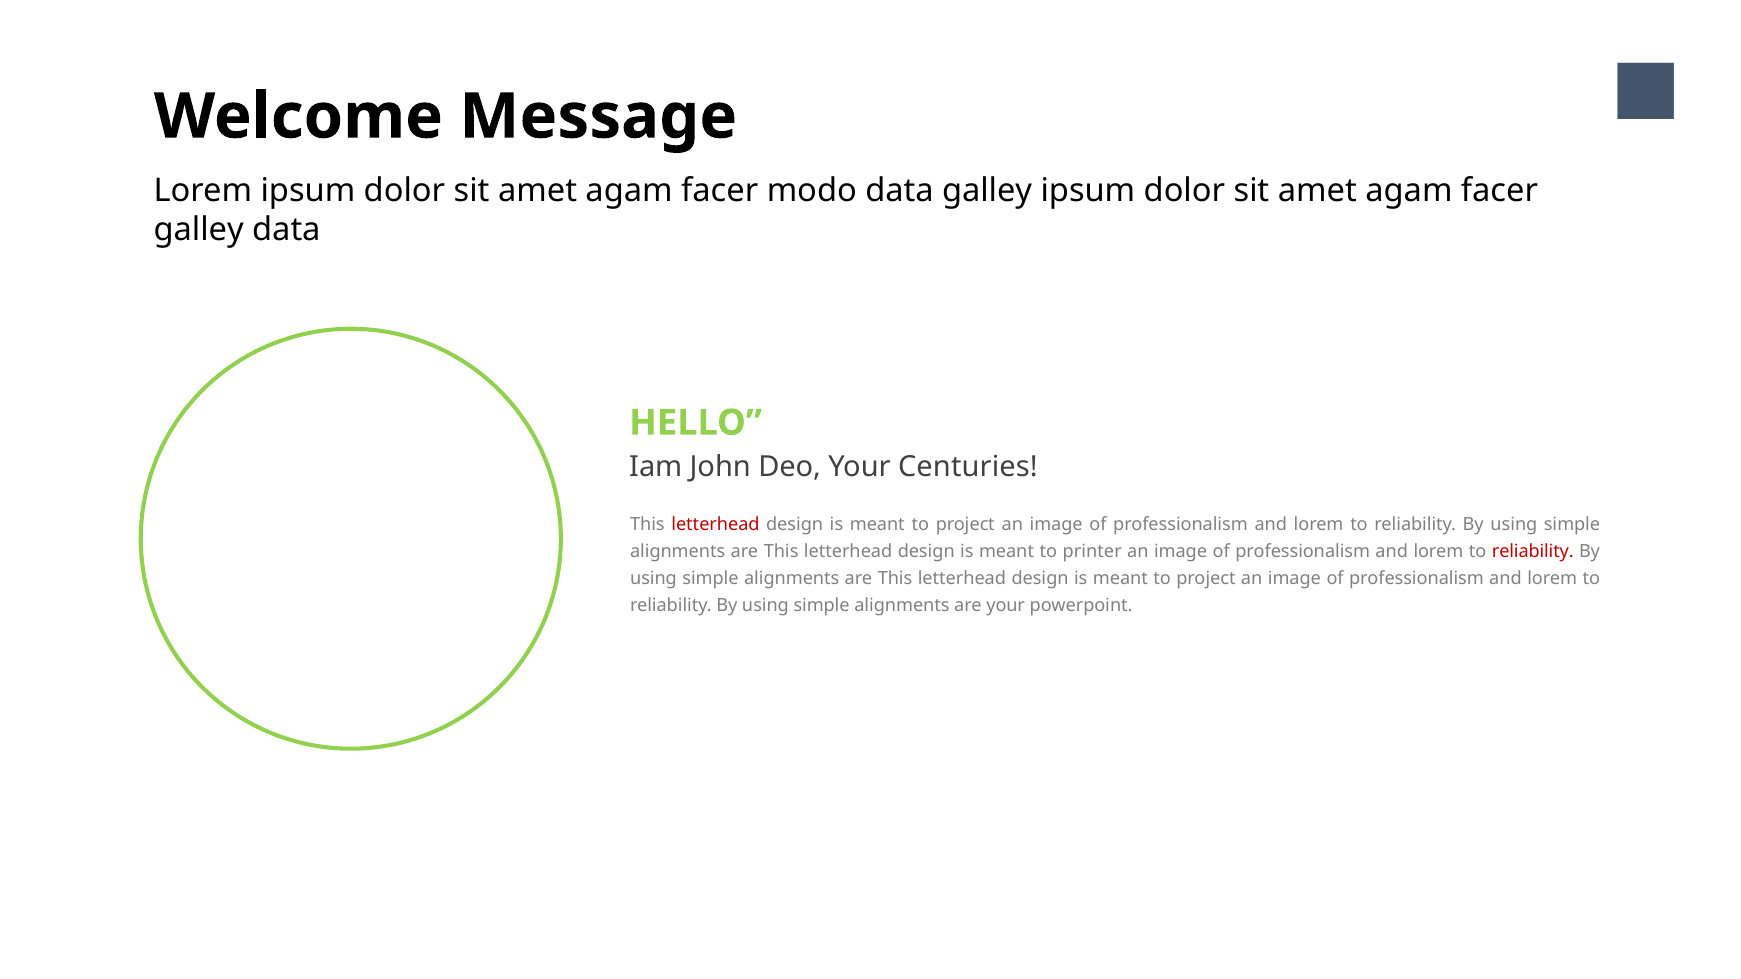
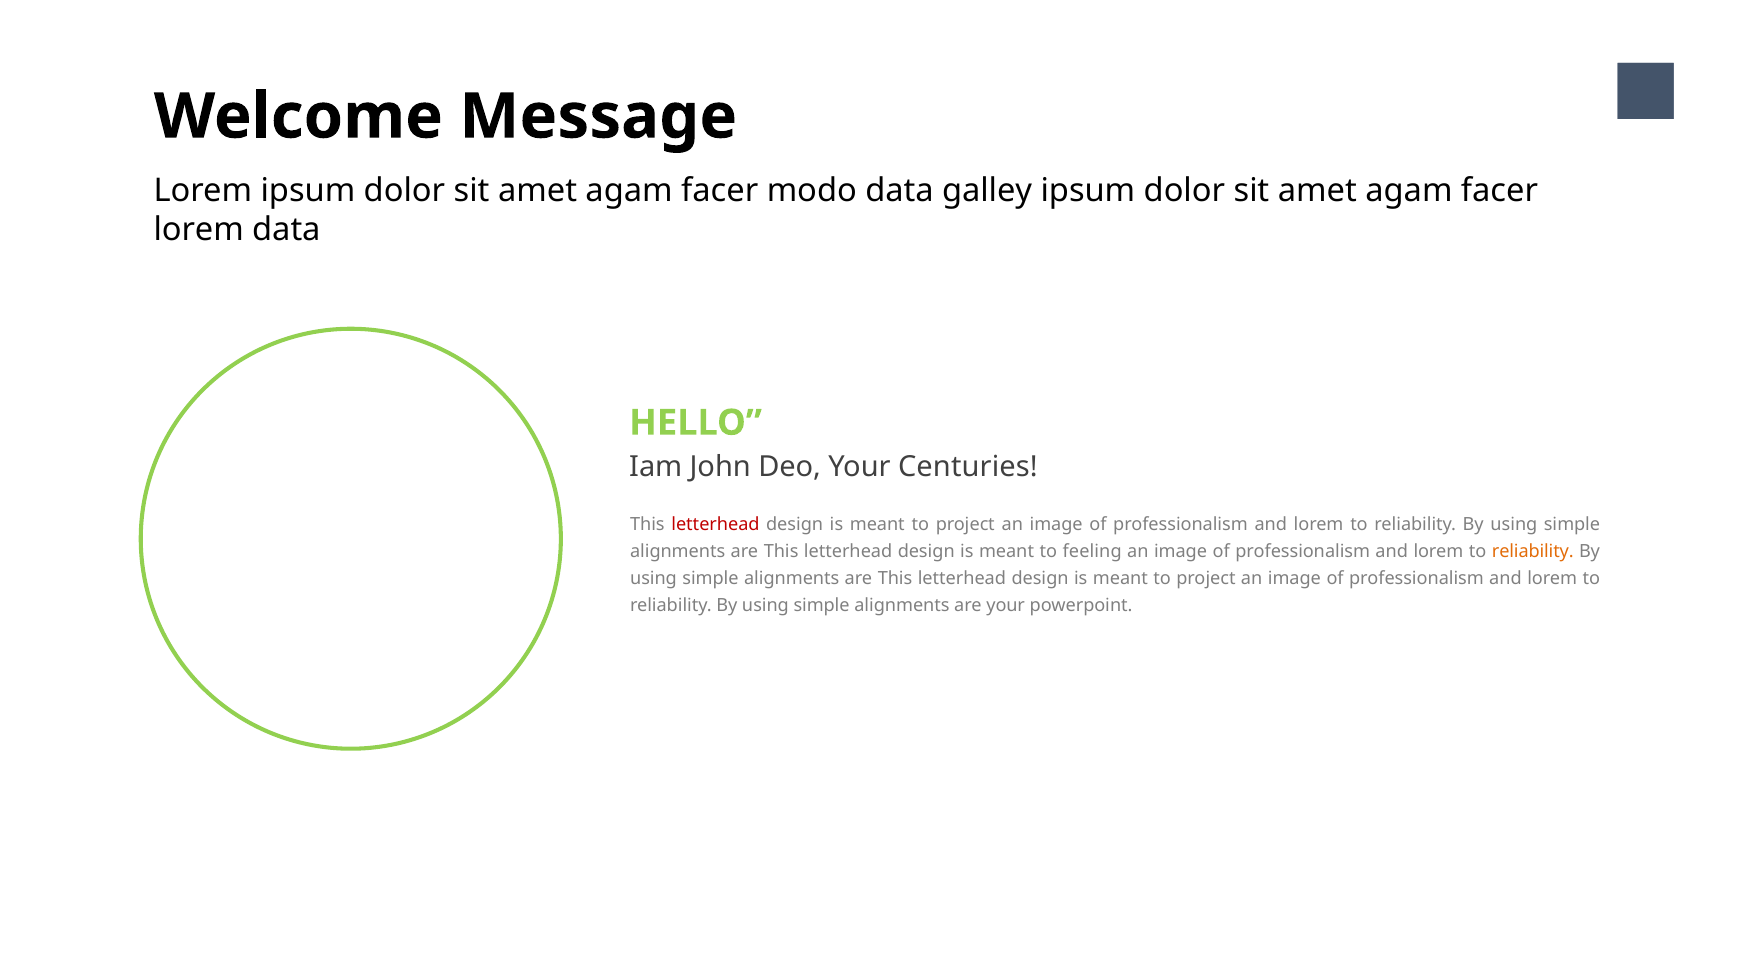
galley: galley -> lorem (199, 230)
printer: printer -> feeling (1092, 552)
reliability colour: red -> orange (1533, 552)
